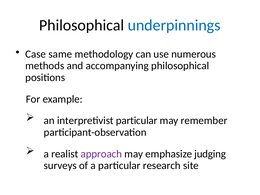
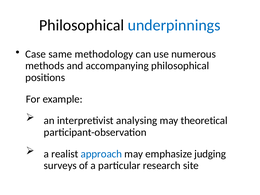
interpretivist particular: particular -> analysing (137, 121)
remember: remember -> theoretical (204, 121)
approach colour: purple -> blue (101, 154)
